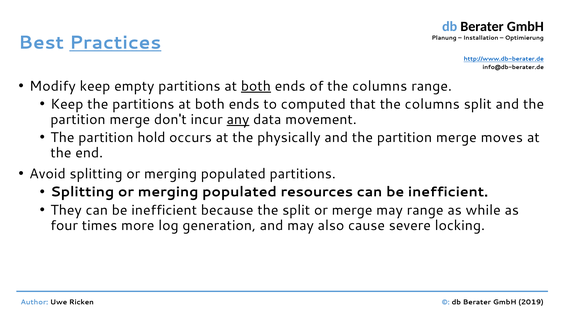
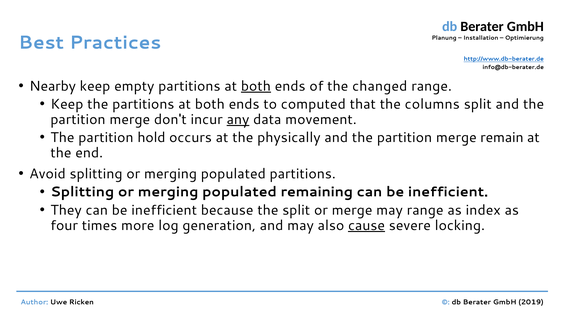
Practices underline: present -> none (115, 43)
Modify: Modify -> Nearby (53, 86)
of the columns: columns -> changed (380, 86)
moves: moves -> remain (502, 138)
resources: resources -> remaining (317, 192)
while: while -> index (483, 210)
cause underline: none -> present (367, 226)
